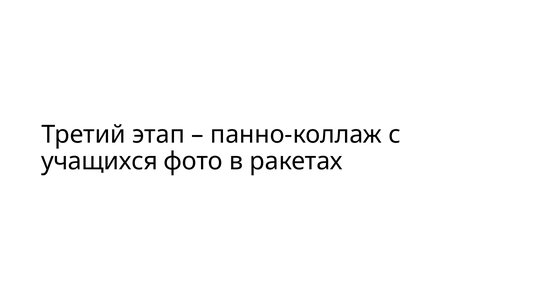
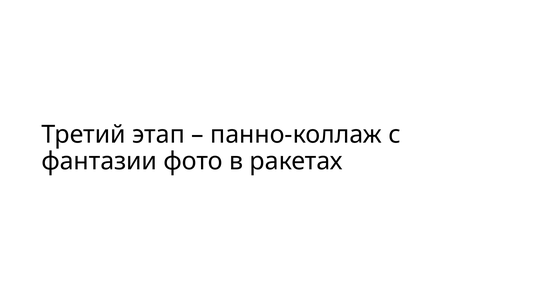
учащихся: учащихся -> фантазии (99, 161)
